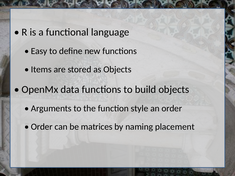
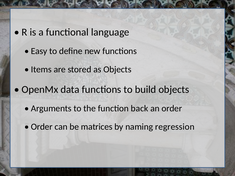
style: style -> back (140, 109)
placement: placement -> regression (175, 127)
